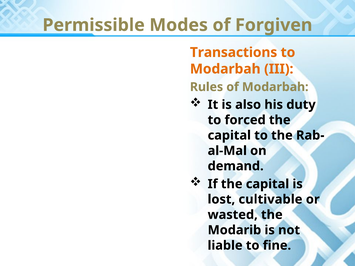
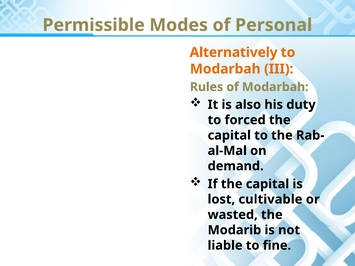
Forgiven: Forgiven -> Personal (274, 25)
Transactions: Transactions -> Alternatively (234, 52)
